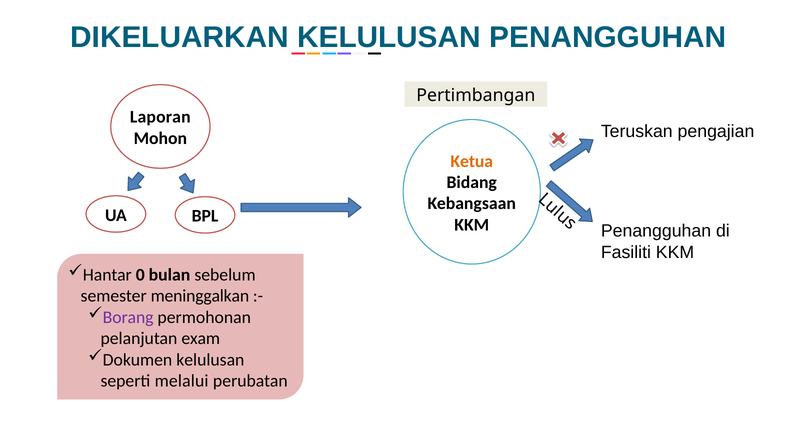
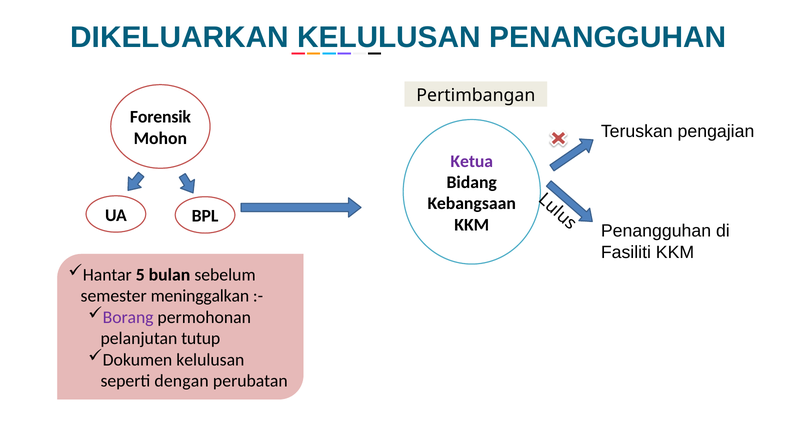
Laporan: Laporan -> Forensik (160, 117)
Ketua colour: orange -> purple (472, 161)
0: 0 -> 5 (140, 275)
exam: exam -> tutup (201, 338)
melalui: melalui -> dengan (182, 381)
